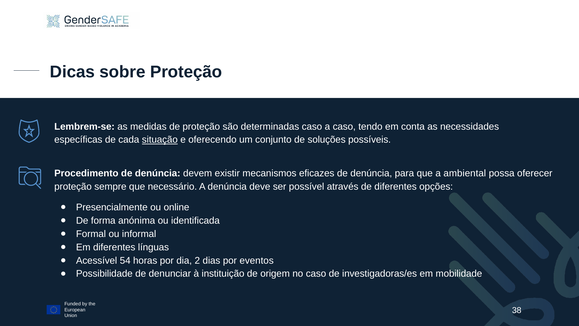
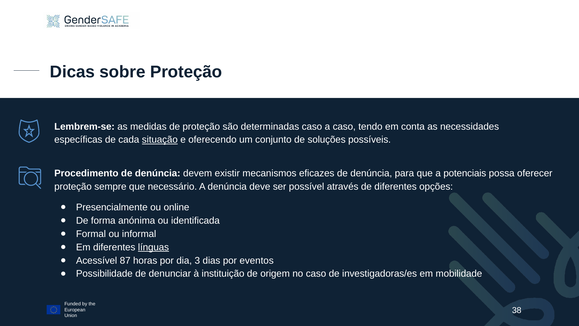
ambiental: ambiental -> potenciais (465, 173)
línguas underline: none -> present (153, 247)
54: 54 -> 87 (125, 260)
2: 2 -> 3 (197, 260)
